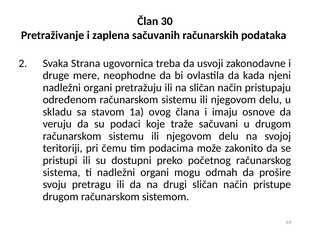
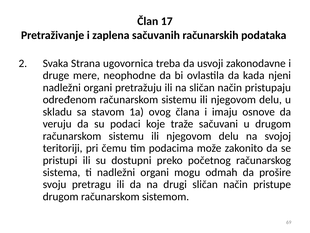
30: 30 -> 17 (167, 21)
